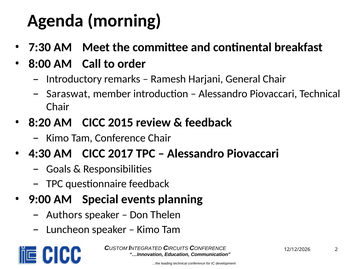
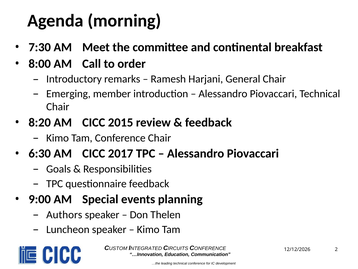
Saraswat: Saraswat -> Emerging (68, 94)
4:30: 4:30 -> 6:30 (40, 153)
